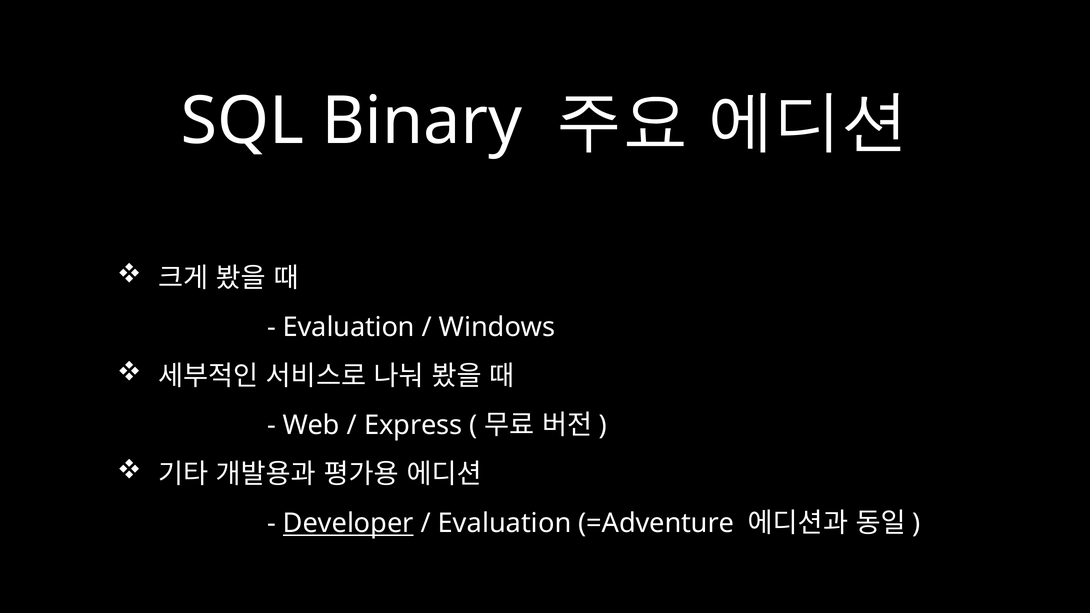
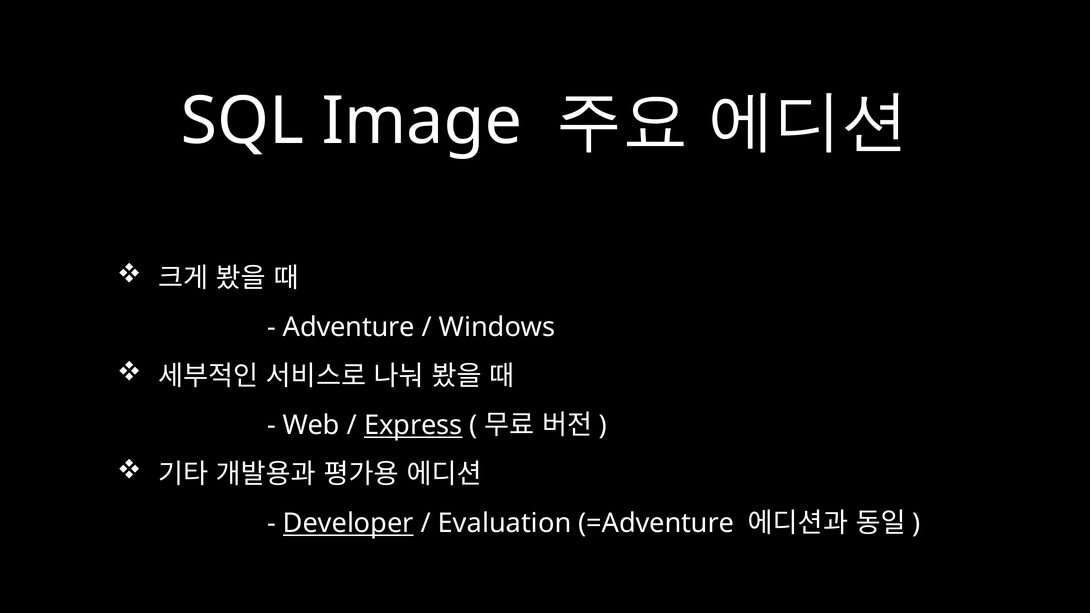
Binary: Binary -> Image (422, 121)
Evaluation: Evaluation -> Adventure (349, 327)
Express underline: none -> present (413, 426)
